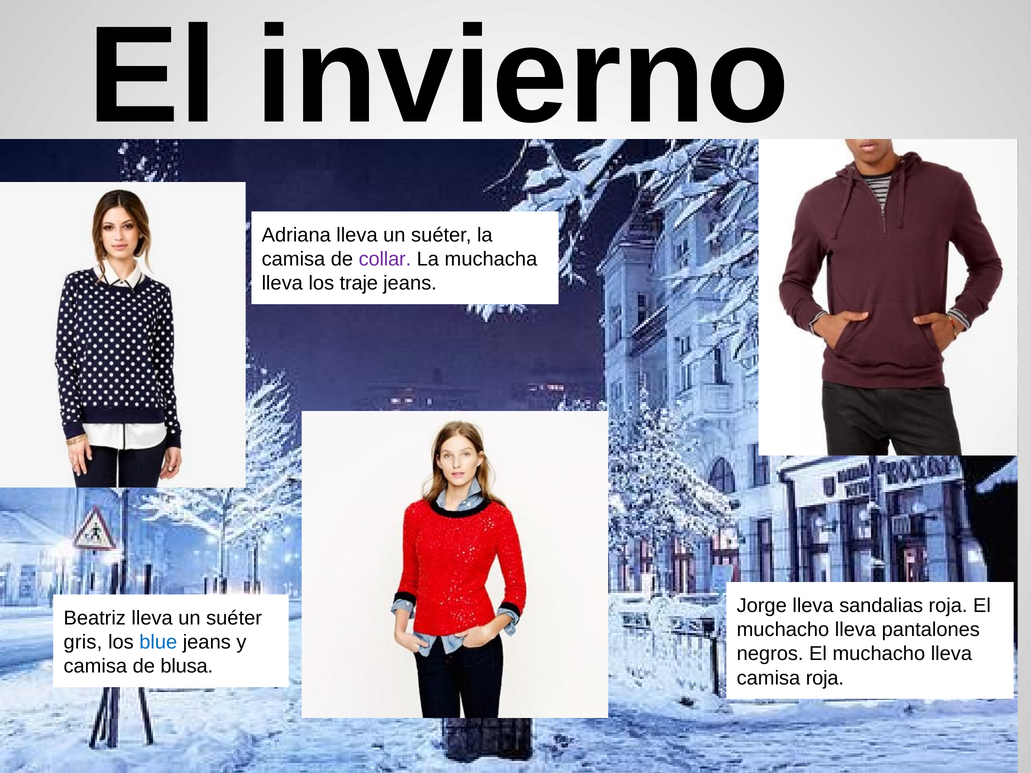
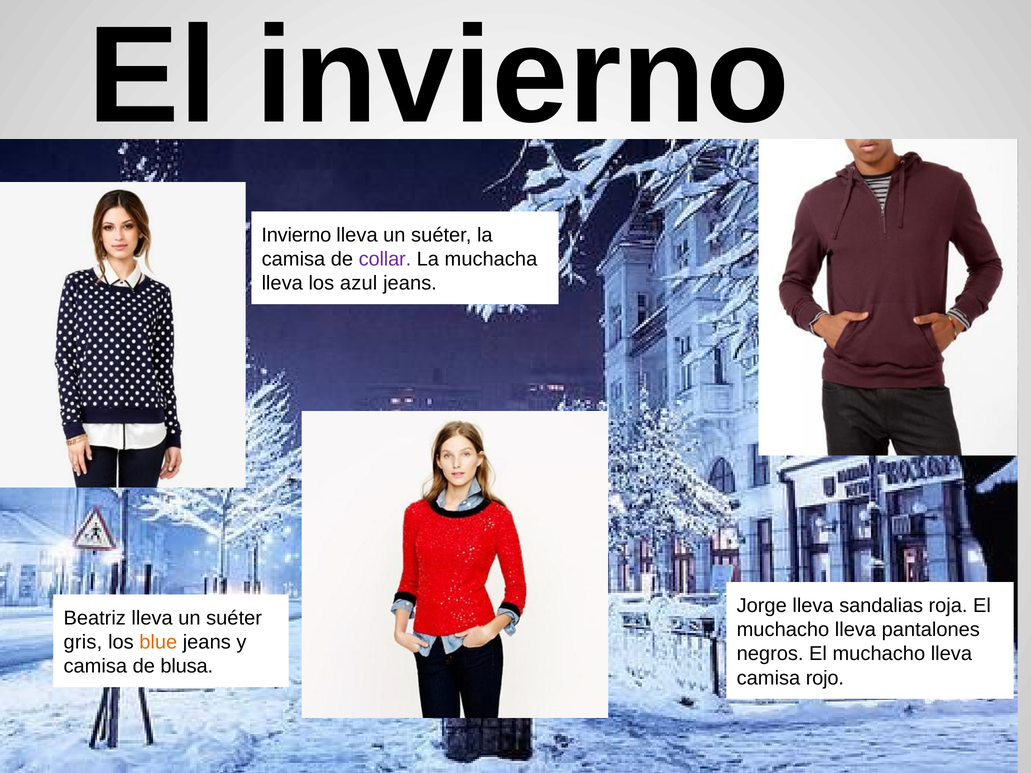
Adriana: Adriana -> Invierno (296, 235)
traje: traje -> azul (359, 283)
blue colour: blue -> orange (158, 642)
camisa roja: roja -> rojo (825, 678)
